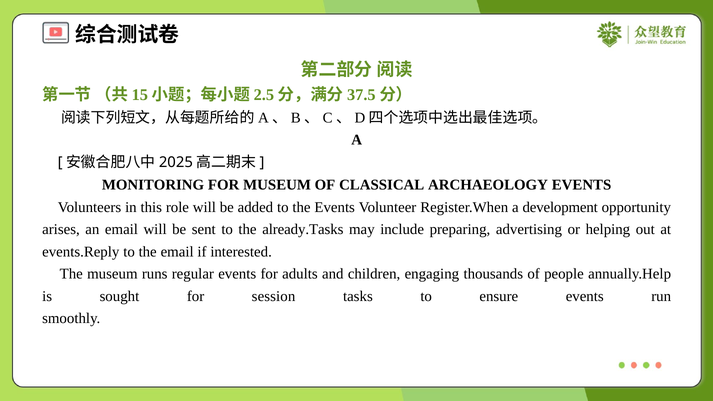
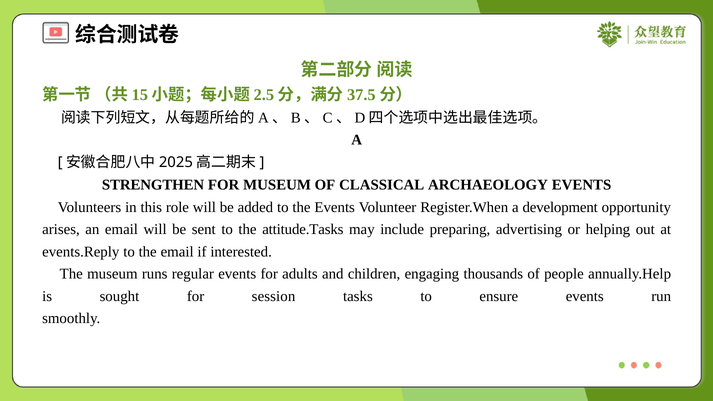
MONITORING: MONITORING -> STRENGTHEN (153, 185)
already.Tasks: already.Tasks -> attitude.Tasks (303, 229)
